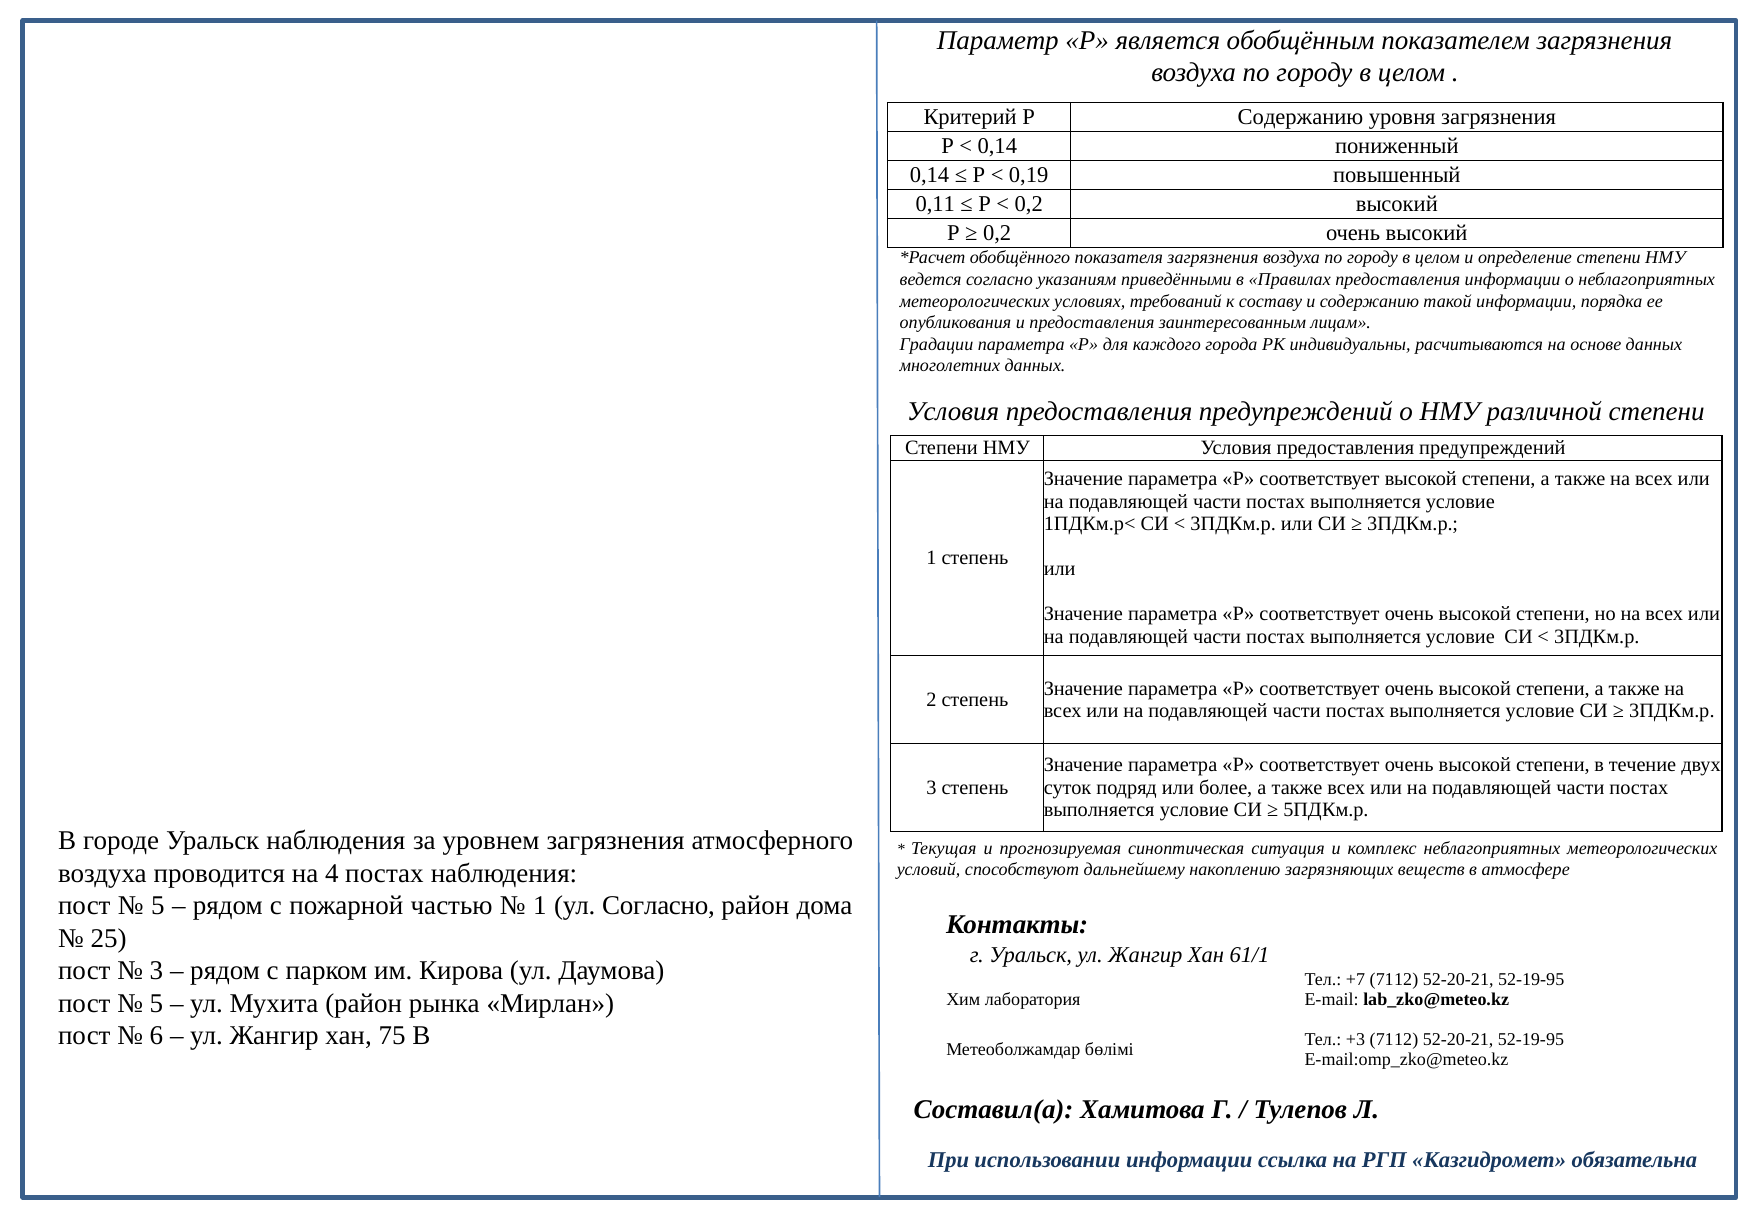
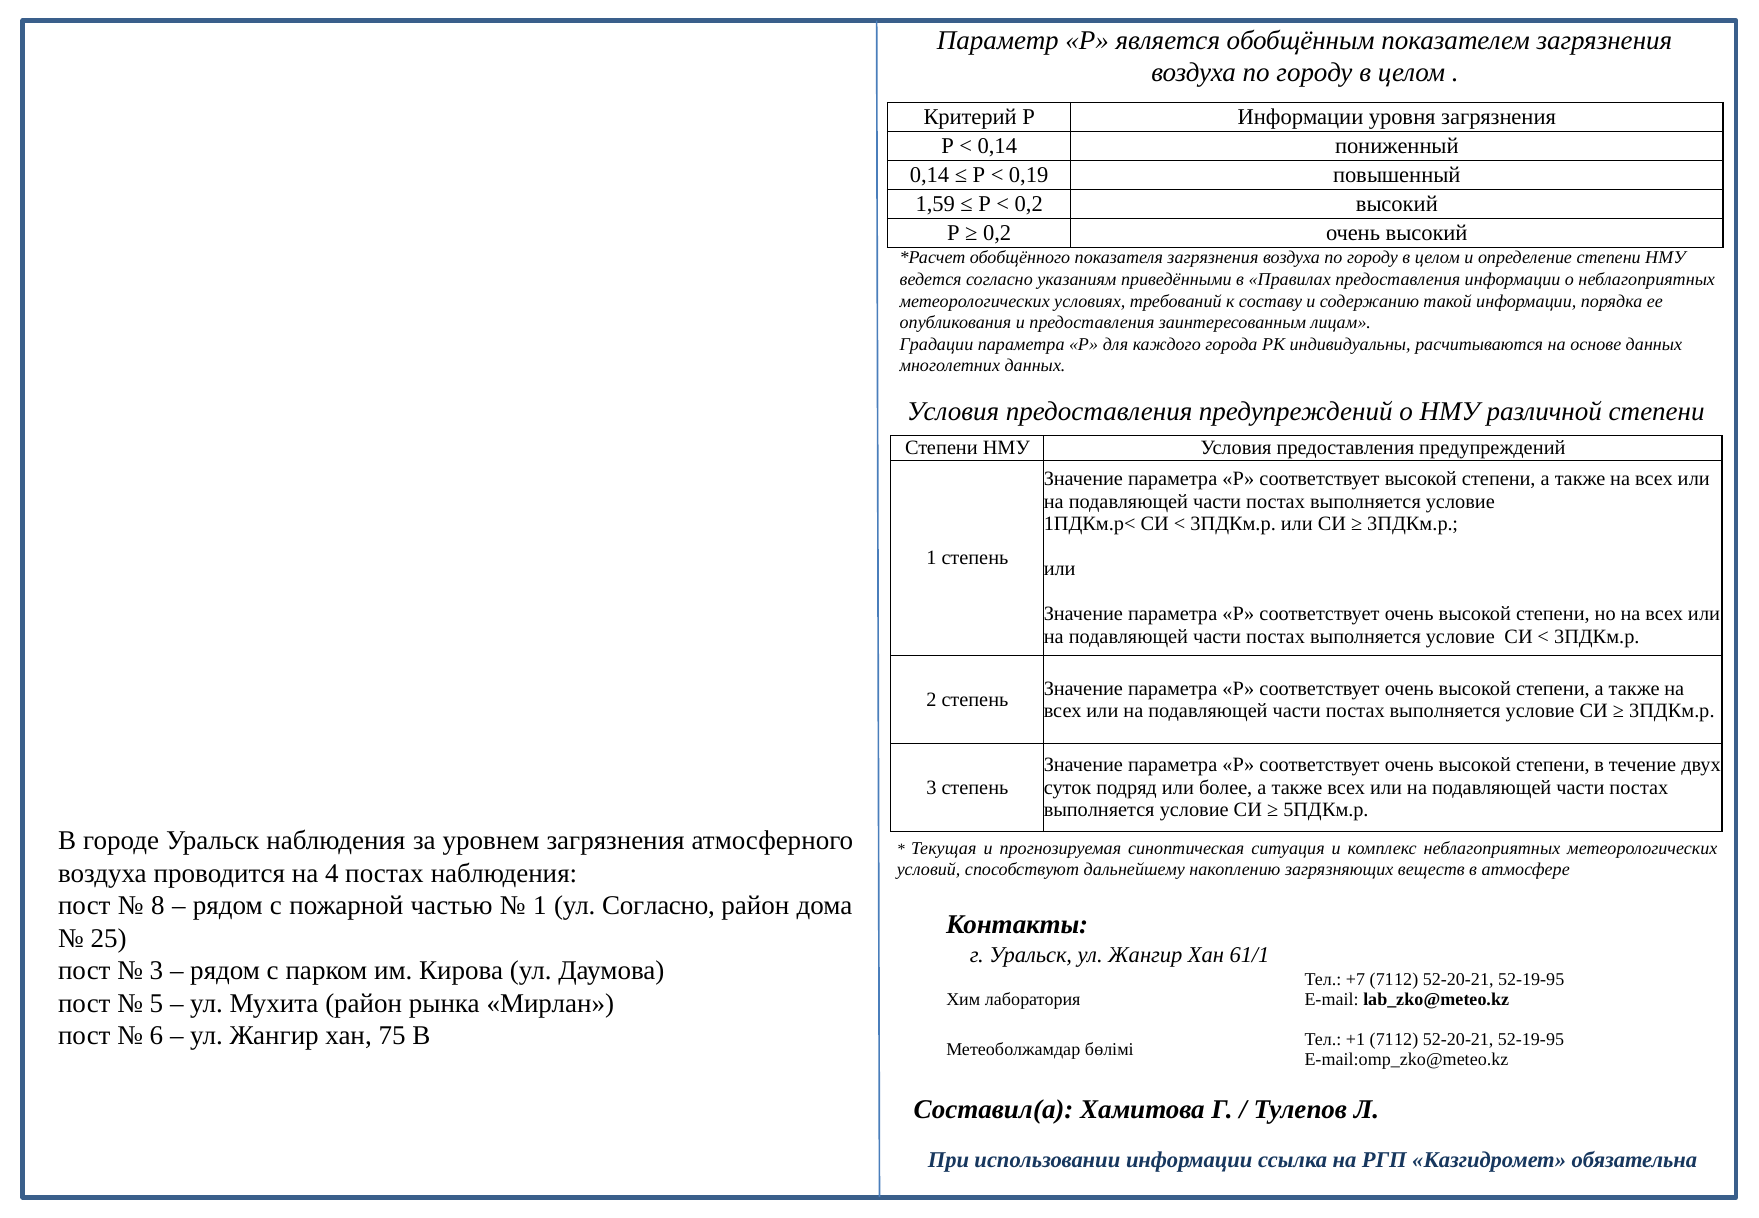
Р Содержанию: Содержанию -> Информации (1301, 117)
0,11: 0,11 -> 1,59 (935, 204)
5: 5 -> 8 (158, 906)
+3: +3 -> +1 (1355, 1039)
